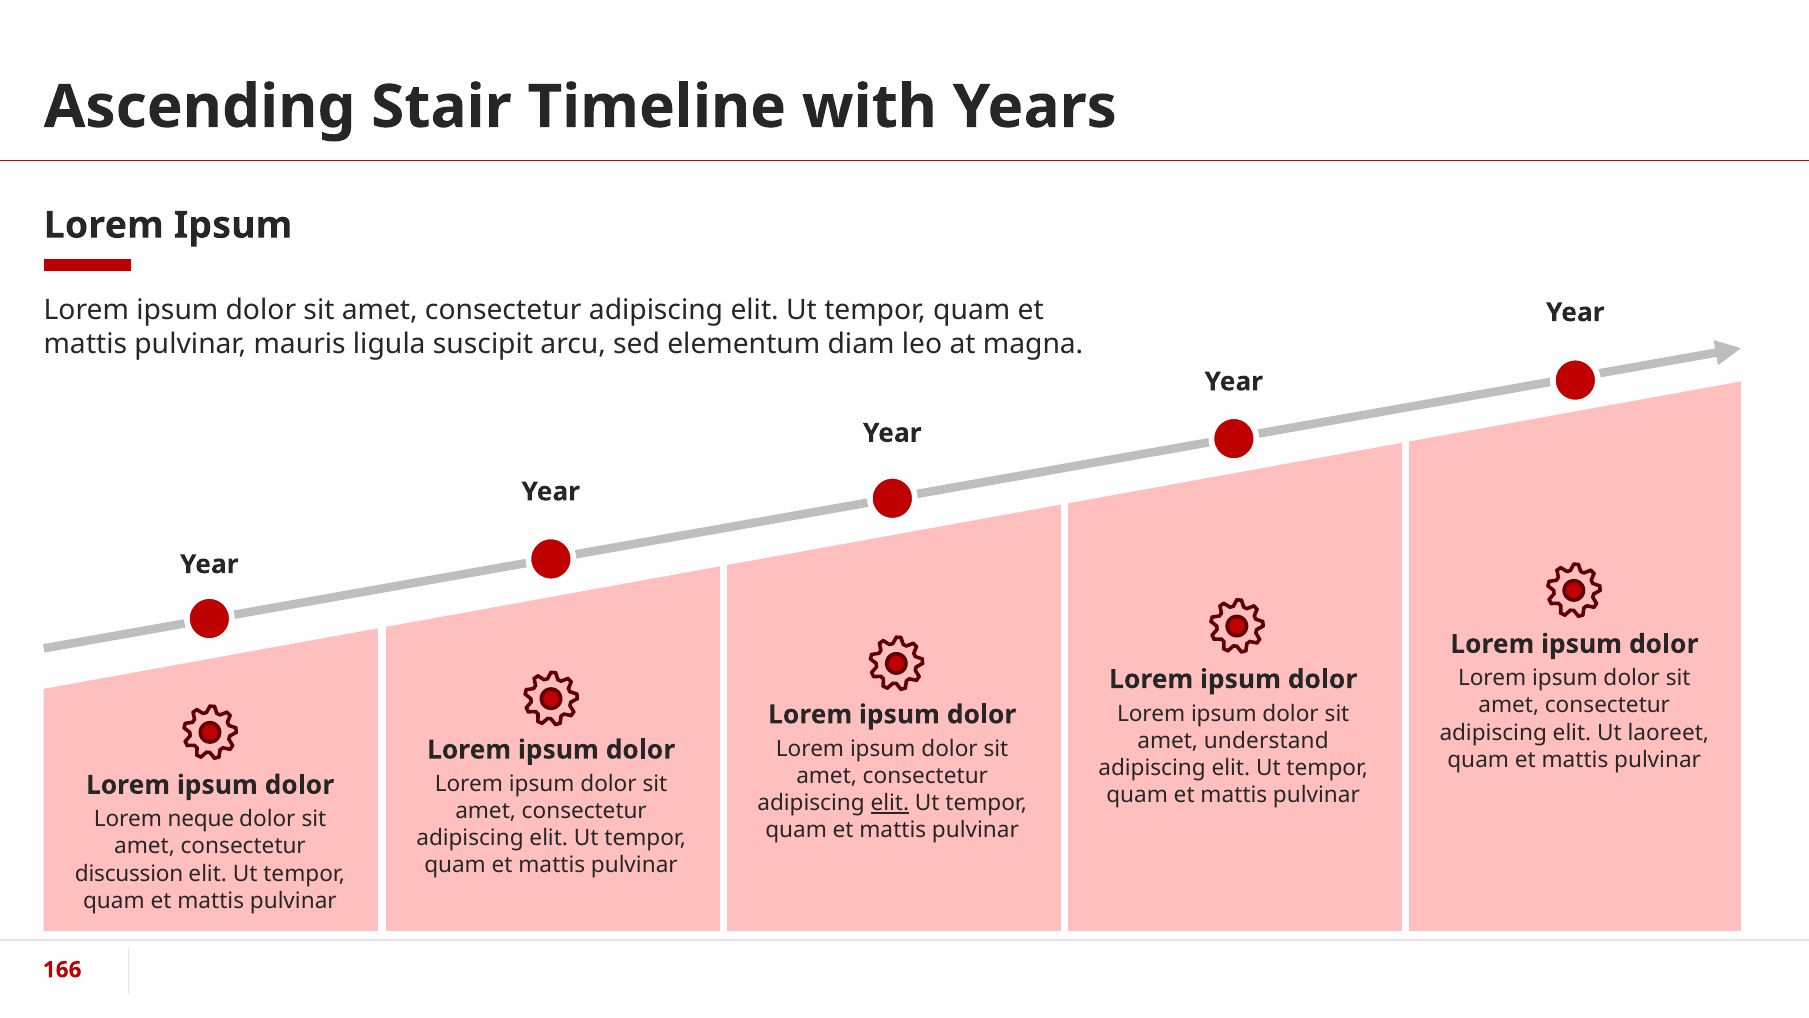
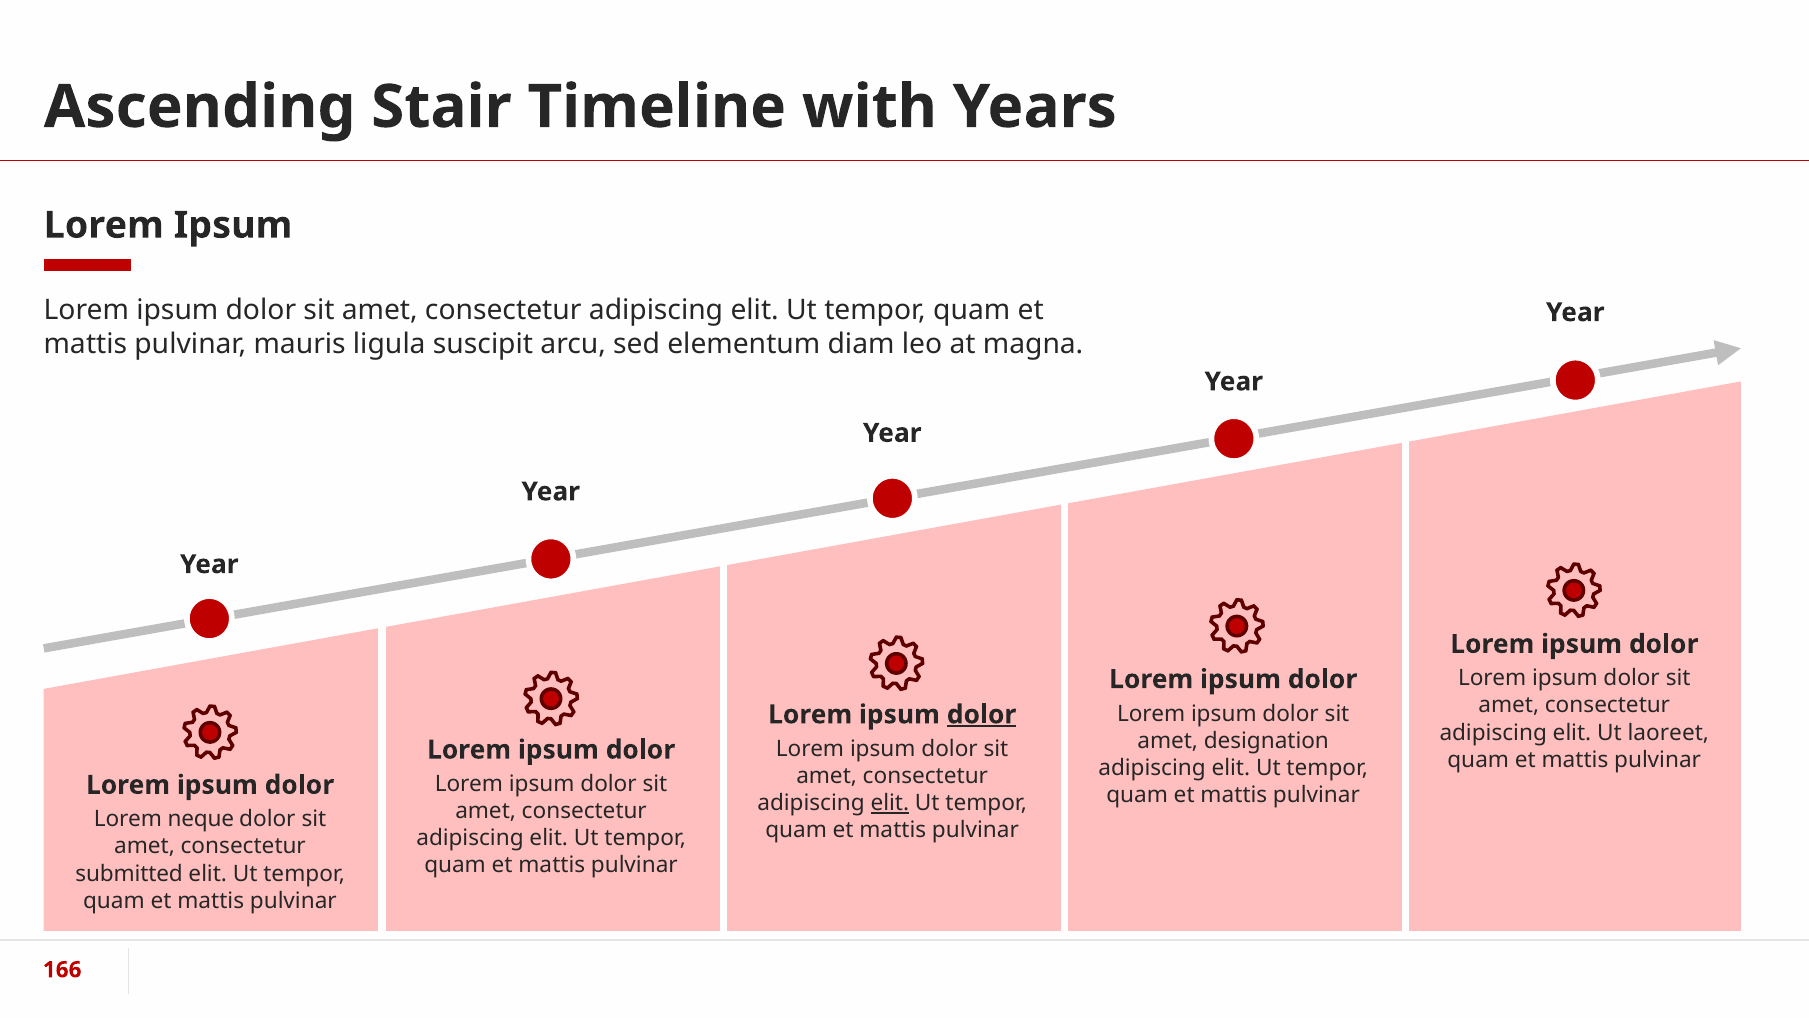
dolor underline: none -> present (982, 714)
understand: understand -> designation (1266, 740)
discussion: discussion -> submitted (129, 873)
